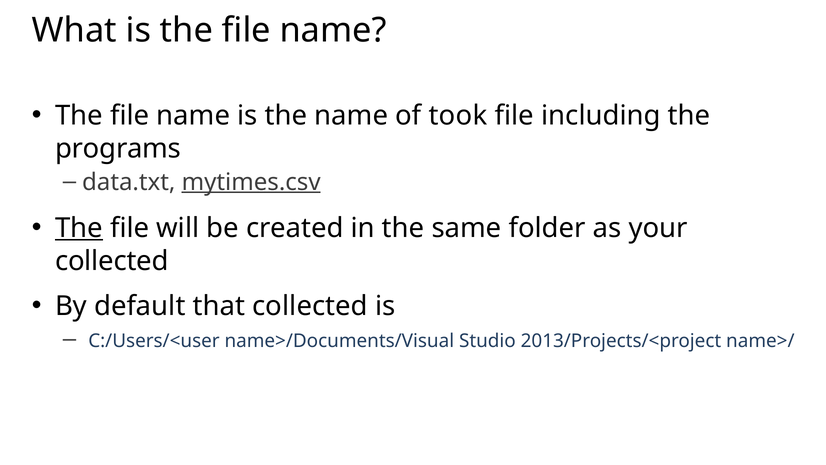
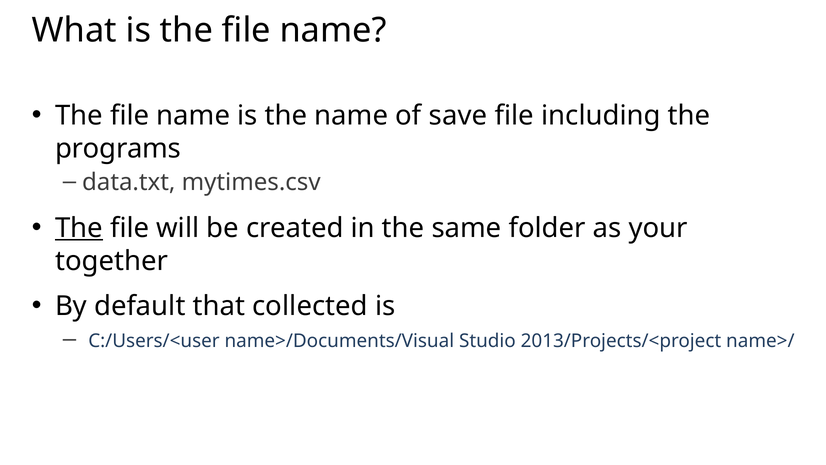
took: took -> save (458, 116)
mytimes.csv underline: present -> none (251, 182)
collected: collected -> together (112, 261)
